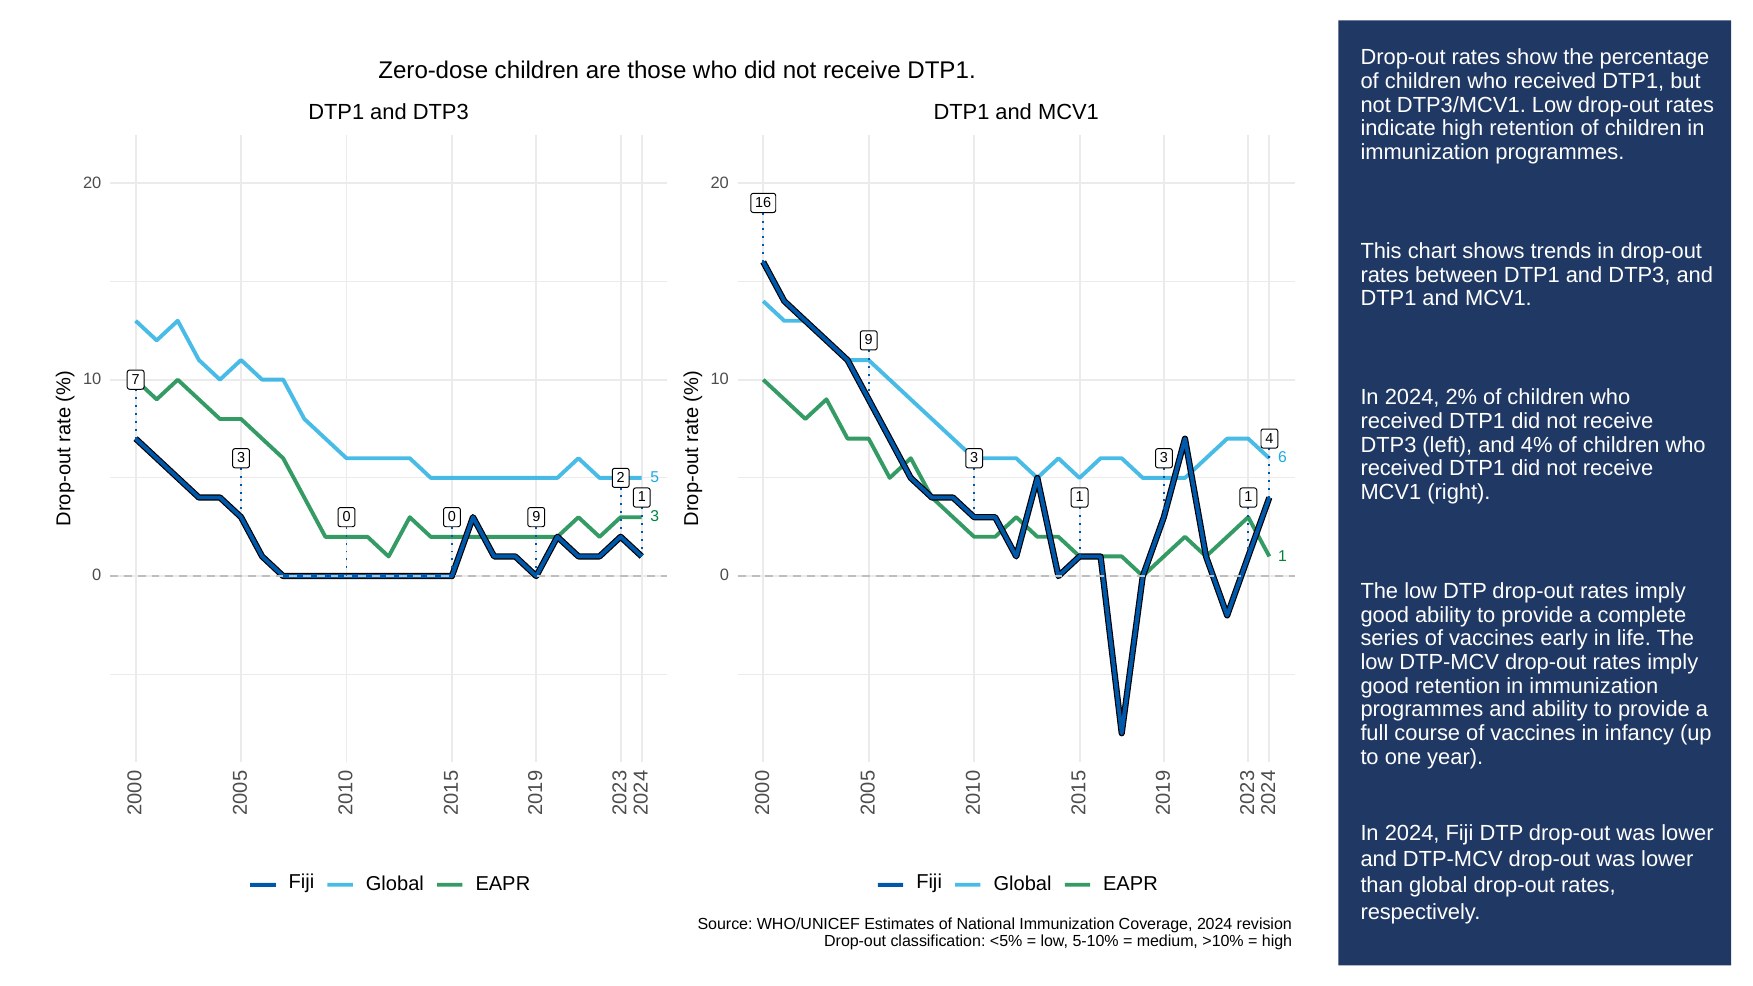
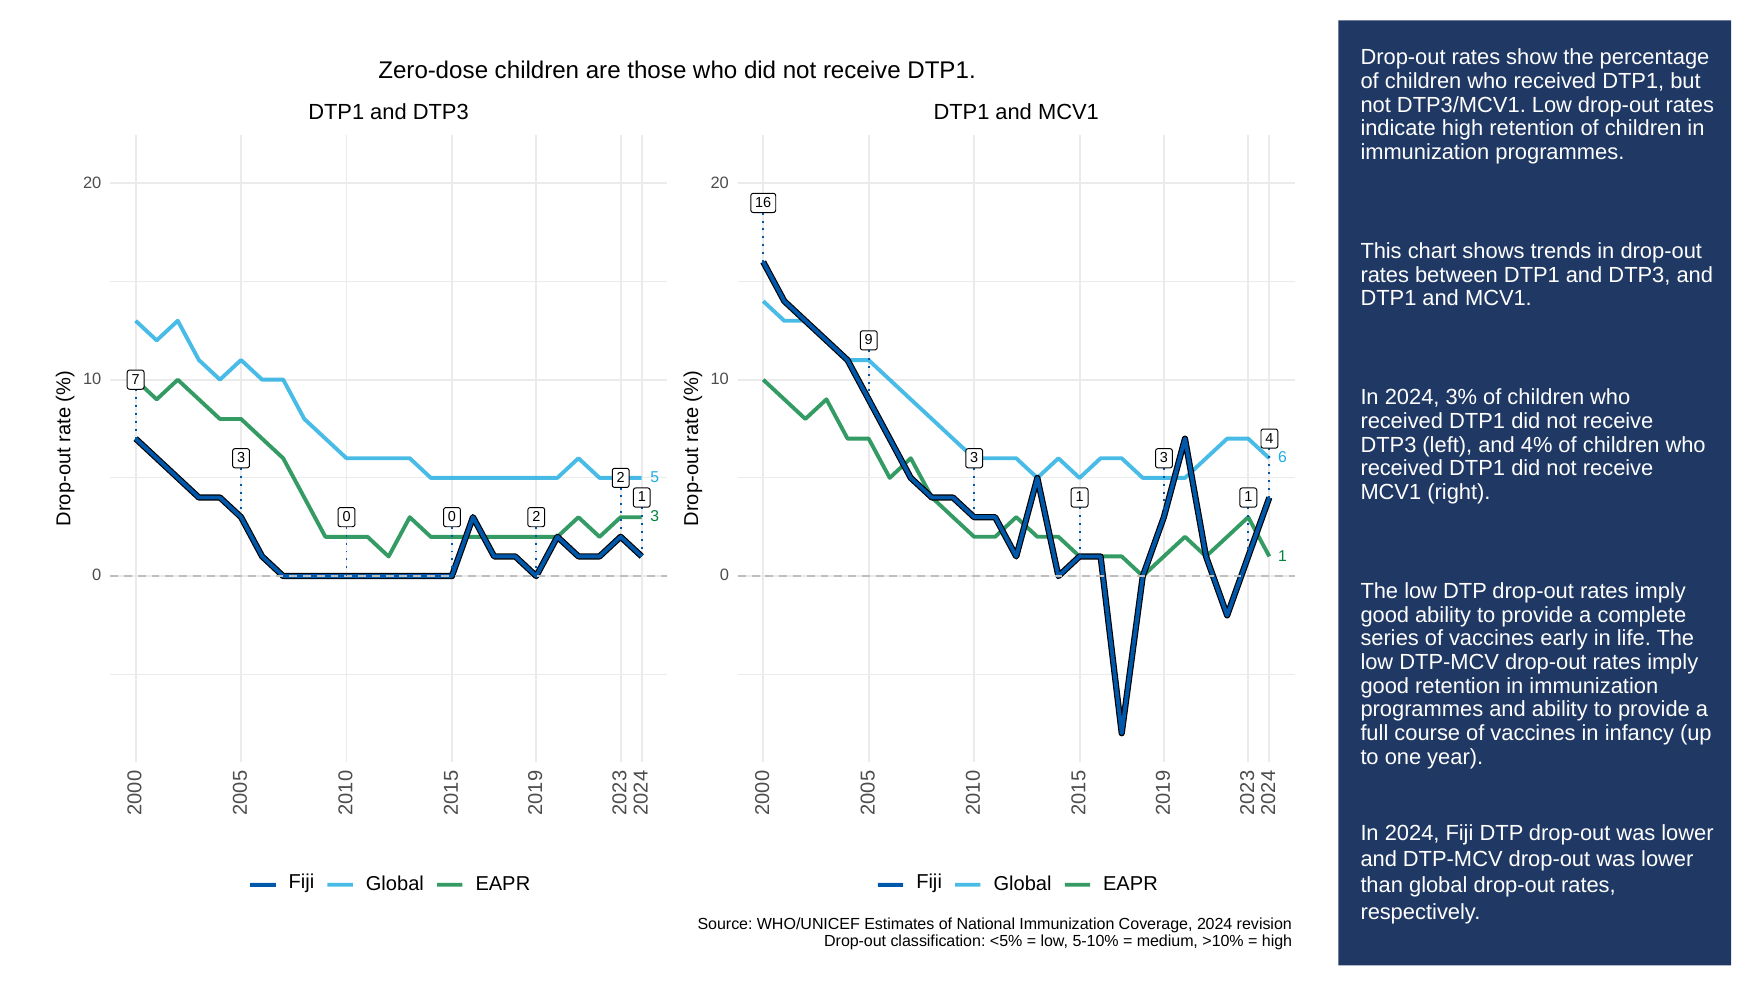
2%: 2% -> 3% (1461, 398)
9: 9 -> 2 (536, 517)
